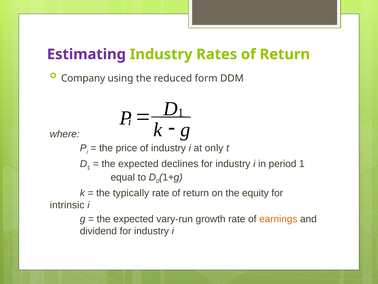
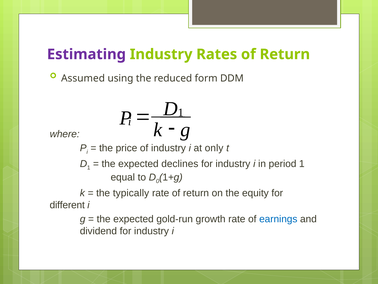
Company: Company -> Assumed (83, 78)
intrinsic: intrinsic -> different (67, 205)
vary-run: vary-run -> gold-run (175, 219)
earnings colour: orange -> blue (278, 219)
